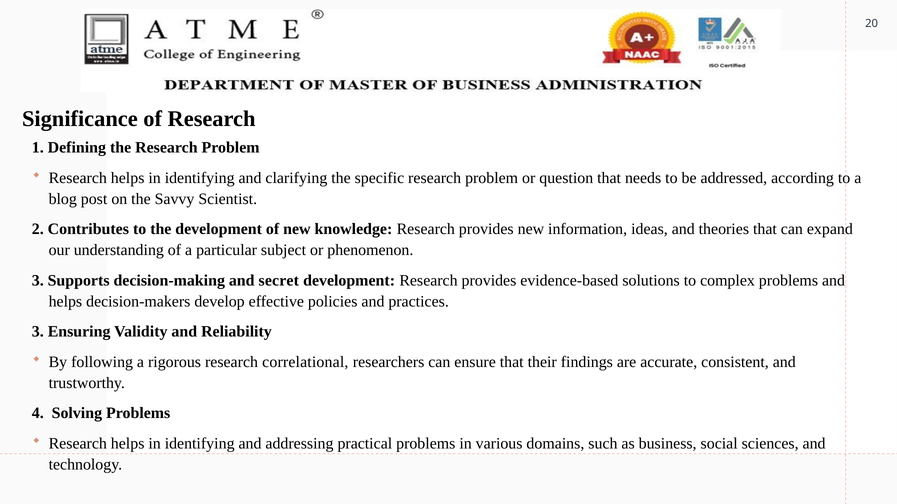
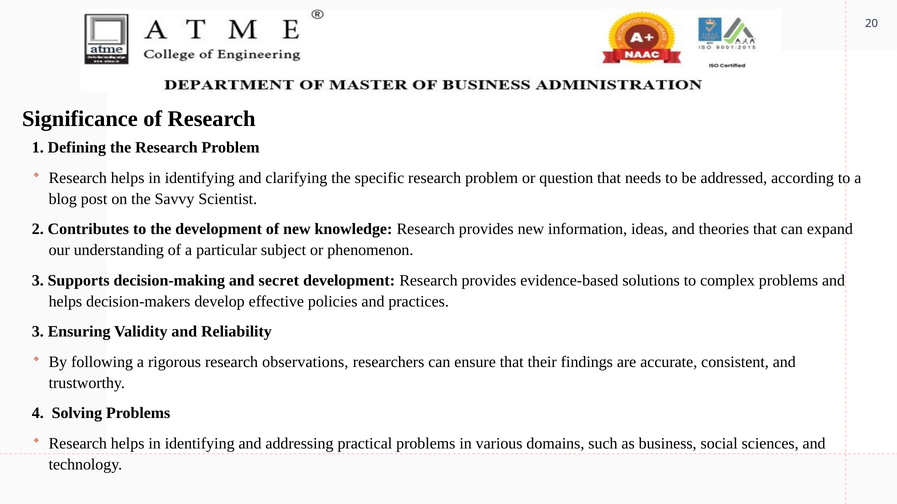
correlational: correlational -> observations (305, 362)
